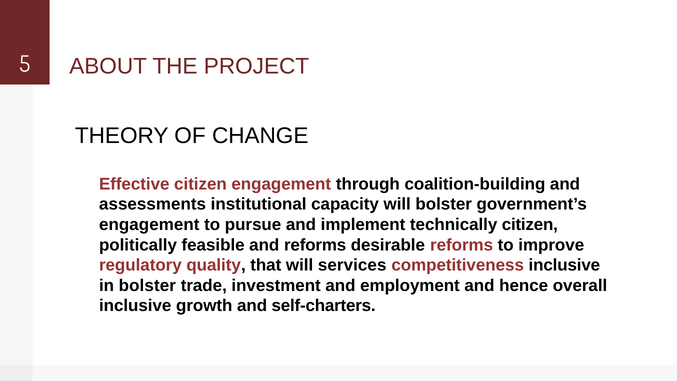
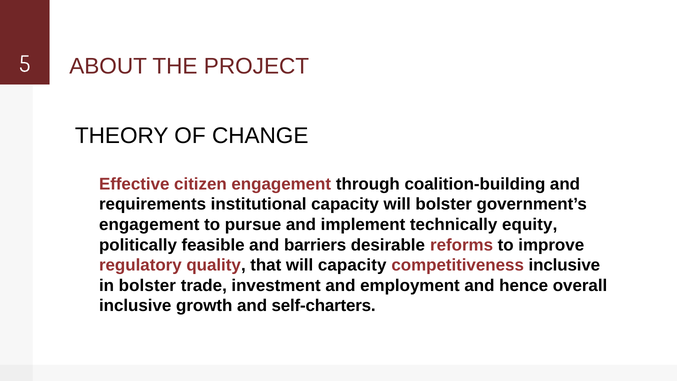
assessments: assessments -> requirements (153, 204)
technically citizen: citizen -> equity (530, 225)
and reforms: reforms -> barriers (315, 245)
will services: services -> capacity (352, 265)
